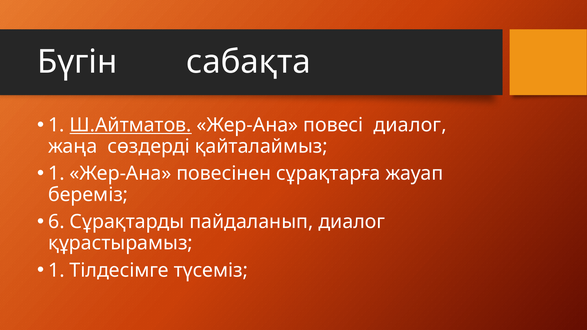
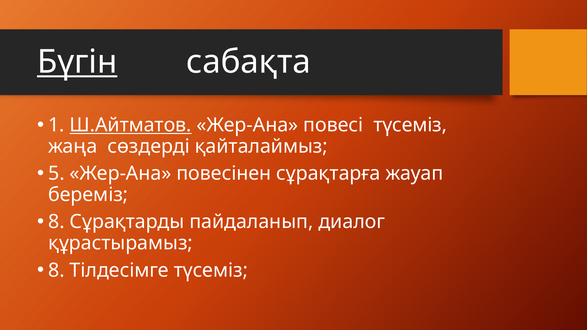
Бүгін underline: none -> present (77, 62)
повесі диалог: диалог -> түсеміз (410, 125)
1: 1 -> 5 (56, 174)
6: 6 -> 8 (56, 222)
1: 1 -> 8 (56, 270)
